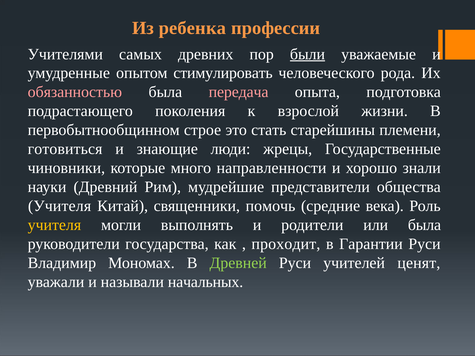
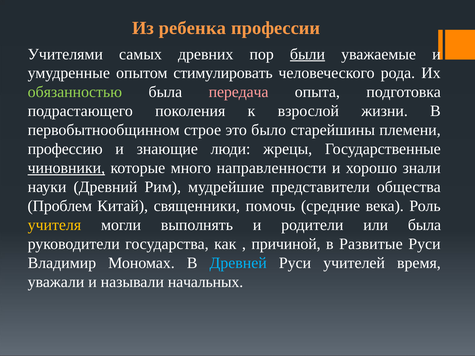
обязанностью colour: pink -> light green (75, 92)
стать: стать -> было (269, 130)
готовиться: готовиться -> профессию (65, 149)
чиновники underline: none -> present (66, 168)
Учителя: Учителя -> Проблем (60, 206)
проходит: проходит -> причиной (286, 244)
Гарантии: Гарантии -> Развитые (371, 244)
Древней colour: light green -> light blue (238, 263)
ценят: ценят -> время (419, 263)
